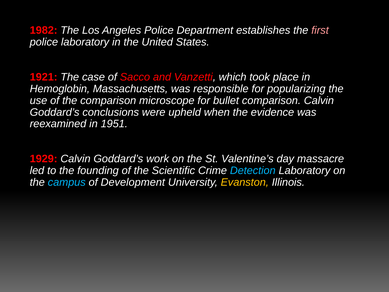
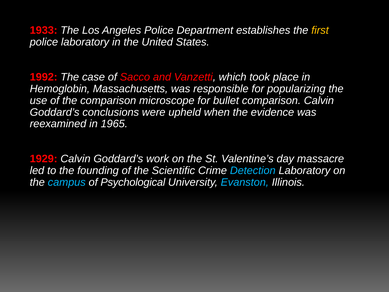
1982: 1982 -> 1933 (44, 30)
first colour: pink -> yellow (320, 30)
1921: 1921 -> 1992 (44, 77)
1951: 1951 -> 1965 (114, 124)
Development: Development -> Psychological (133, 182)
Evanston colour: yellow -> light blue (245, 182)
